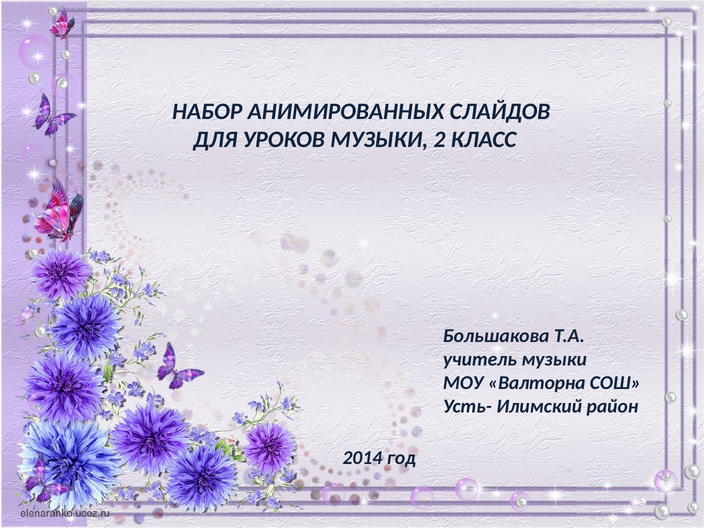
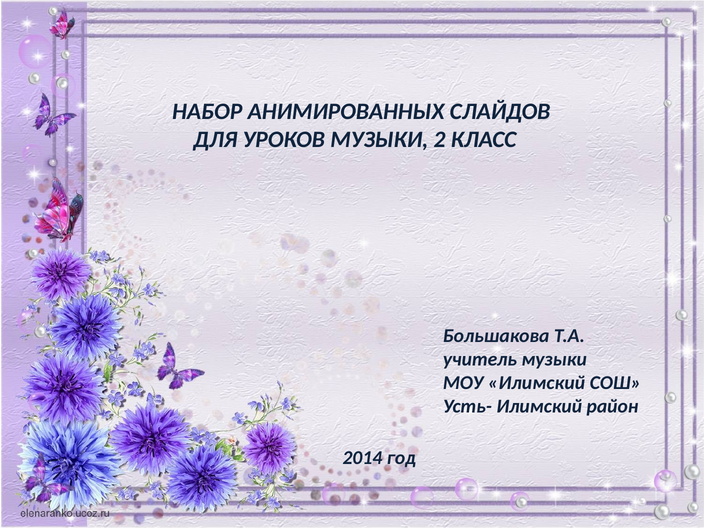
МОУ Валторна: Валторна -> Илимский (537, 383)
